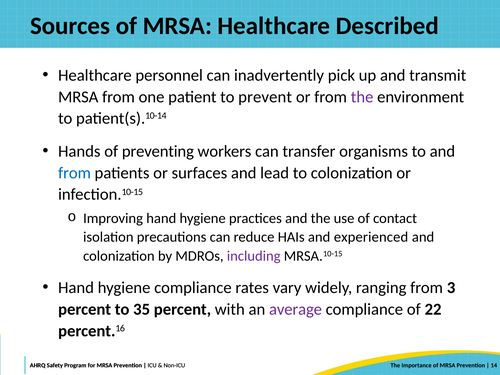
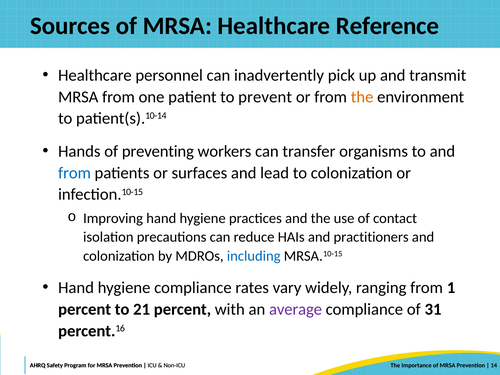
Described: Described -> Reference (387, 26)
the colour: purple -> orange (362, 97)
experienced: experienced -> practitioners (371, 237)
including colour: purple -> blue (254, 256)
3: 3 -> 1 (451, 288)
35: 35 -> 21 (142, 309)
22: 22 -> 31 (433, 309)
